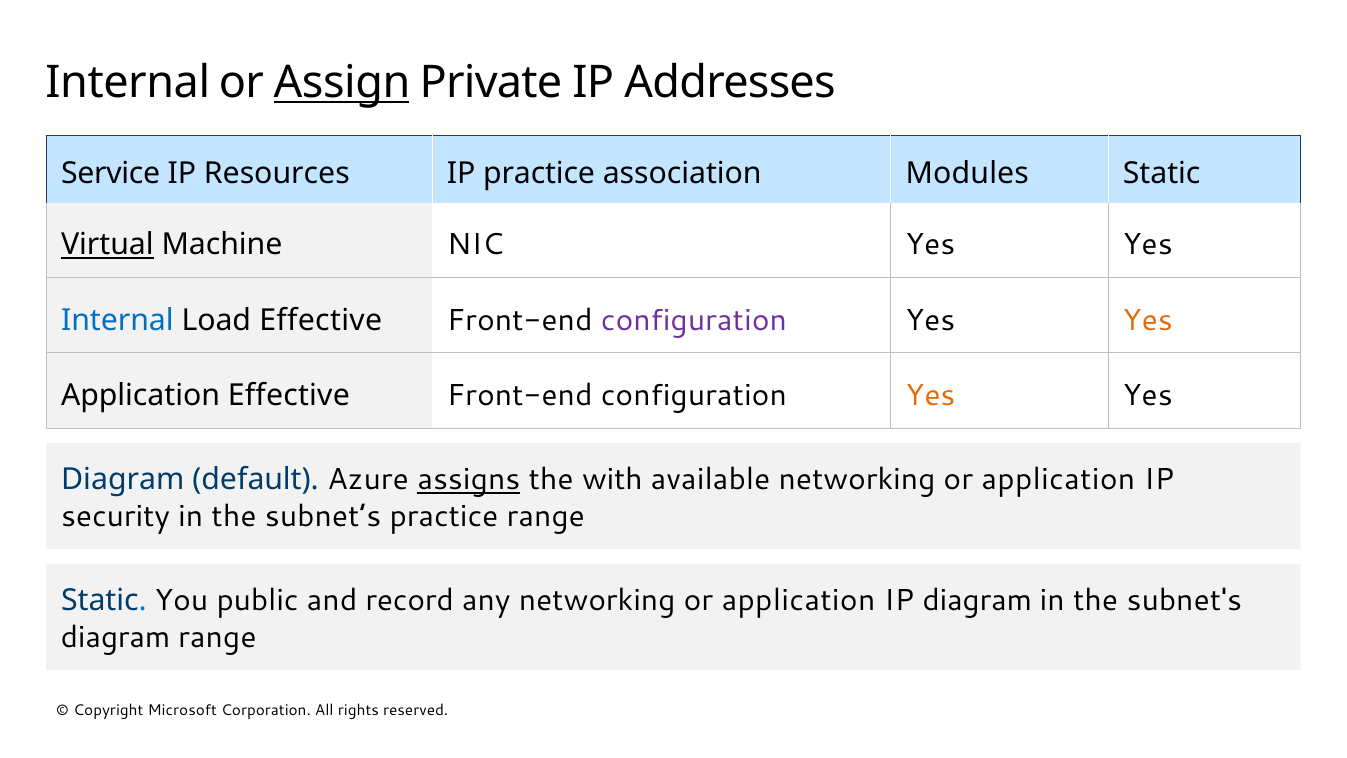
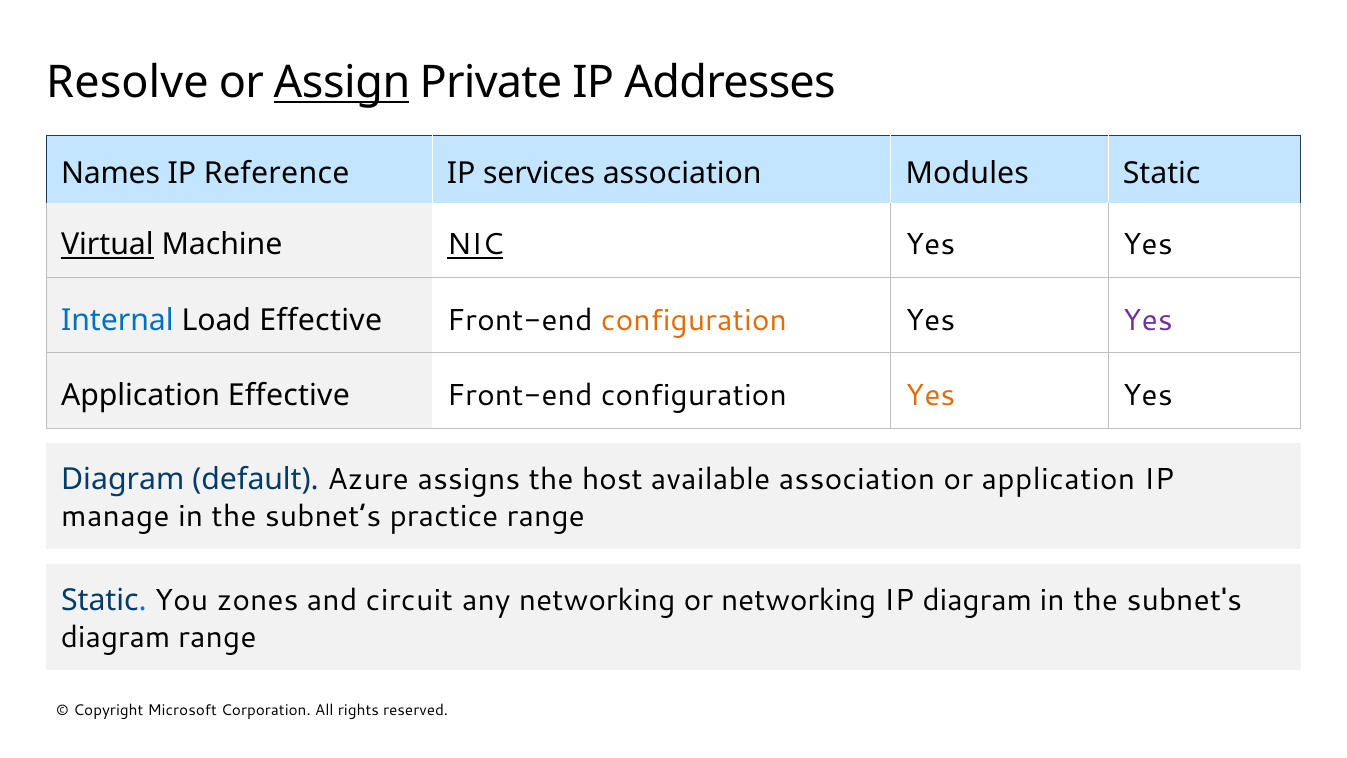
Internal: Internal -> Resolve (127, 83)
Service: Service -> Names (111, 174)
Resources: Resources -> Reference (277, 174)
IP practice: practice -> services (539, 174)
NIC underline: none -> present (475, 245)
configuration colour: purple -> orange (694, 320)
Yes colour: orange -> purple (1148, 320)
assigns underline: present -> none (469, 480)
with: with -> host (612, 480)
available networking: networking -> association (857, 480)
security: security -> manage (115, 516)
public: public -> zones (258, 600)
record: record -> circuit (409, 600)
application: application -> networking (799, 600)
